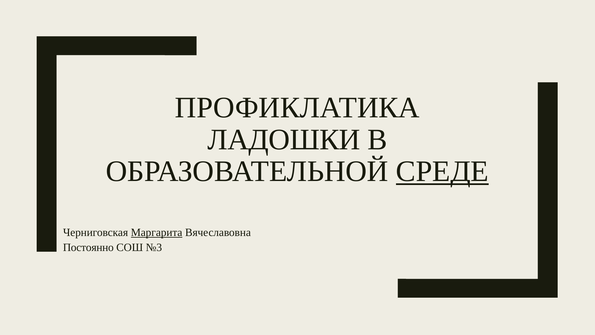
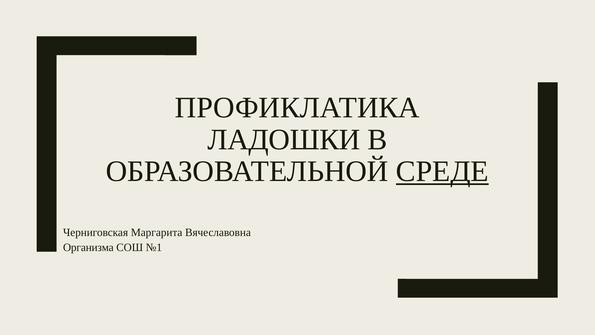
Маргарита underline: present -> none (157, 232)
Постоянно: Постоянно -> Организма (88, 247)
№3: №3 -> №1 (154, 247)
